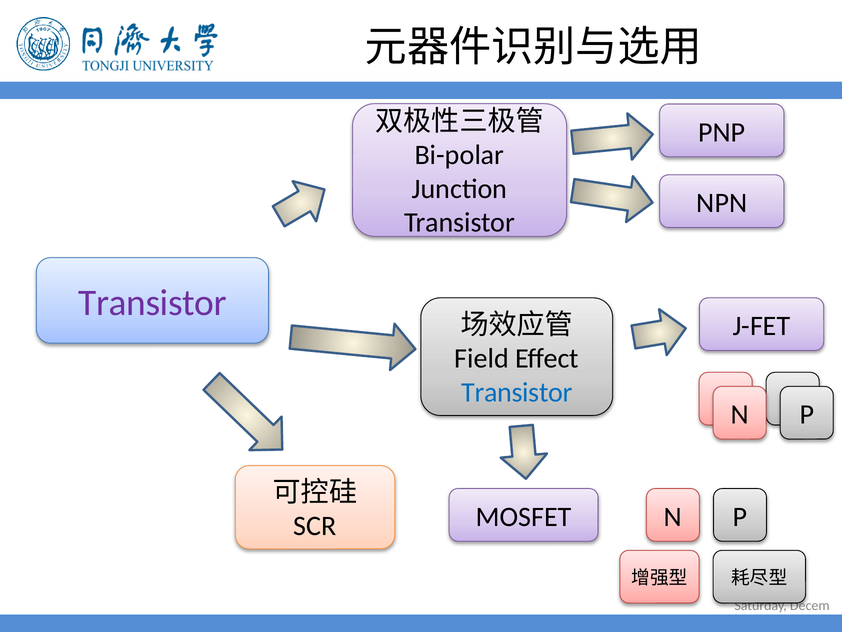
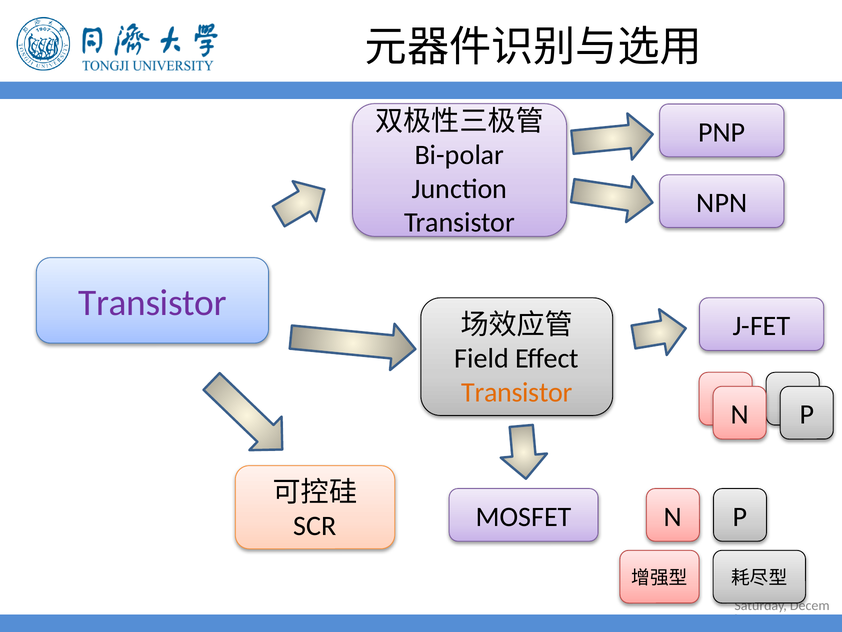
Transistor colour: blue -> orange (517, 392)
